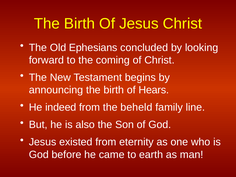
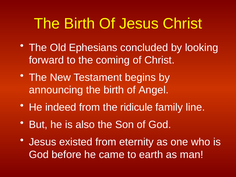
Hears: Hears -> Angel (154, 90)
beheld: beheld -> ridicule (137, 107)
